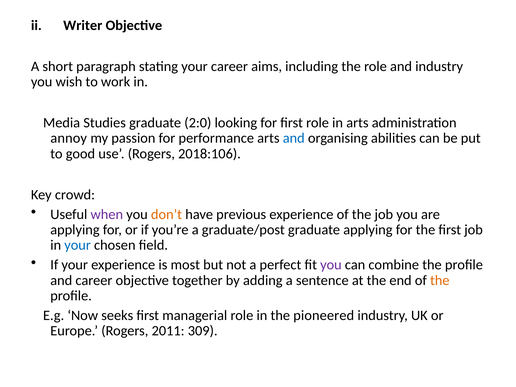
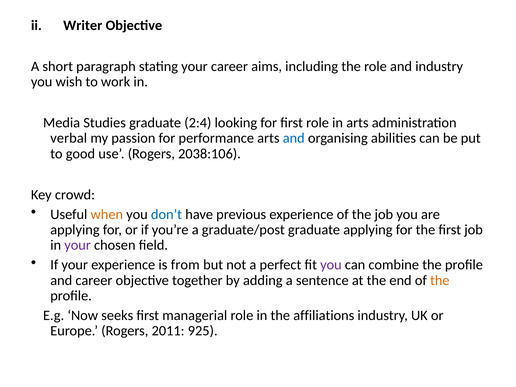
2:0: 2:0 -> 2:4 (198, 123)
annoy: annoy -> verbal (69, 138)
2018:106: 2018:106 -> 2038:106 (209, 154)
when colour: purple -> orange (107, 214)
don’t colour: orange -> blue (166, 214)
your colour: blue -> purple (78, 245)
most: most -> from (185, 265)
pioneered: pioneered -> affiliations (324, 315)
309: 309 -> 925 (203, 331)
